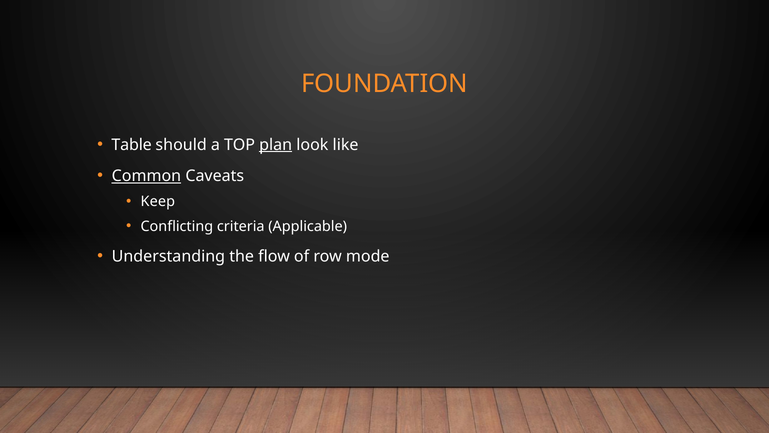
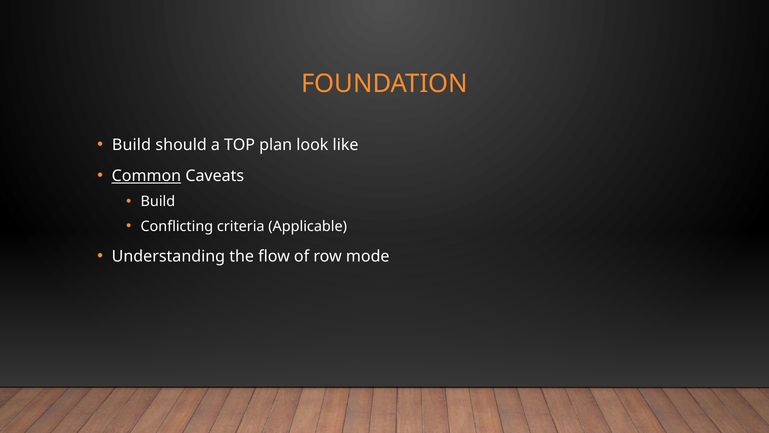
Table: Table -> Build (131, 145)
plan underline: present -> none (276, 145)
Keep: Keep -> Build (158, 201)
